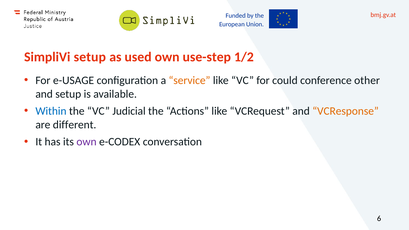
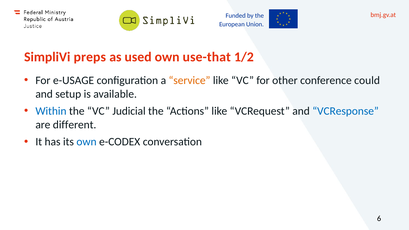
SimpliVi setup: setup -> preps (90, 57)
use-step: use-step -> use-that (207, 57)
could: could -> other (285, 81)
other: other -> could (367, 81)
VCResponse colour: orange -> blue (346, 111)
own colour: purple -> blue (87, 142)
